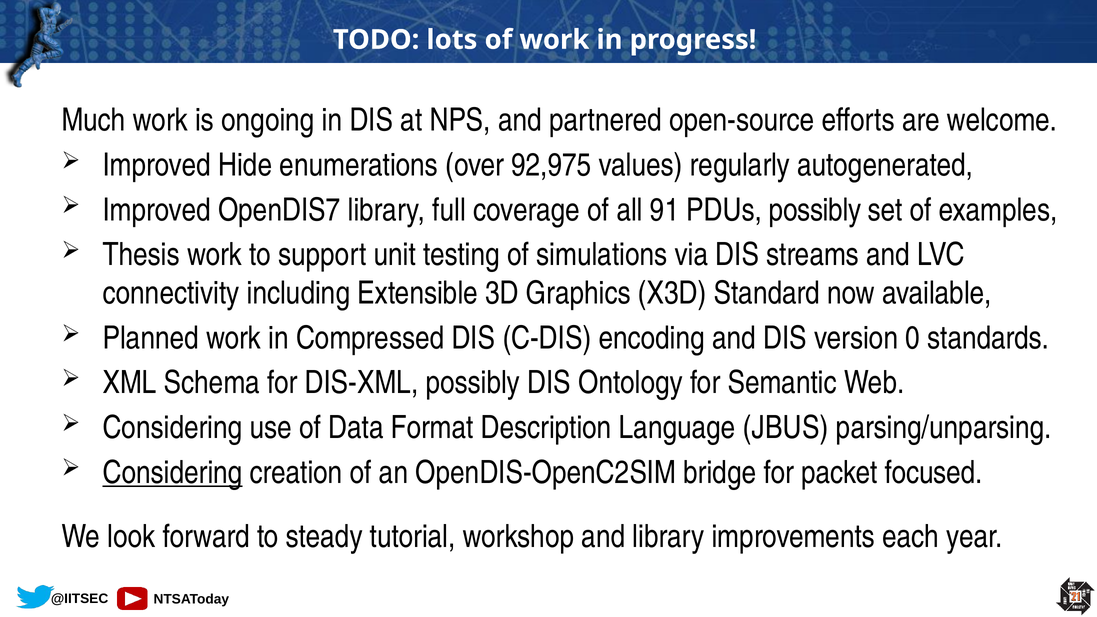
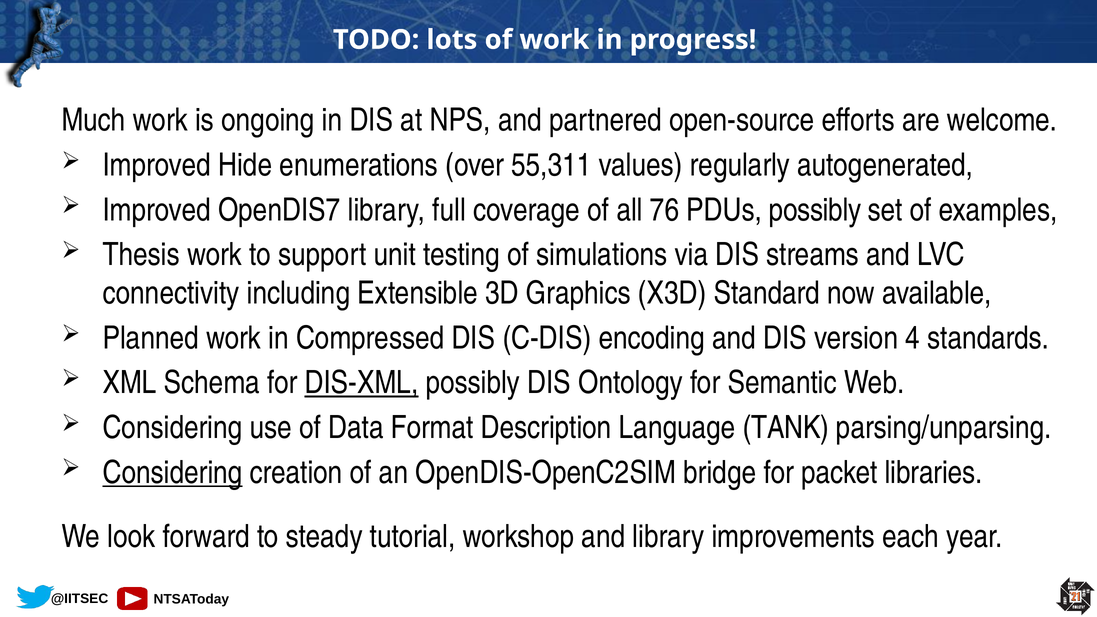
92,975: 92,975 -> 55,311 (551, 165)
91: 91 -> 76 (665, 210)
0: 0 -> 4 (913, 338)
DIS-XML underline: none -> present (362, 383)
JBUS: JBUS -> TANK (786, 428)
focused: focused -> libraries (934, 473)
